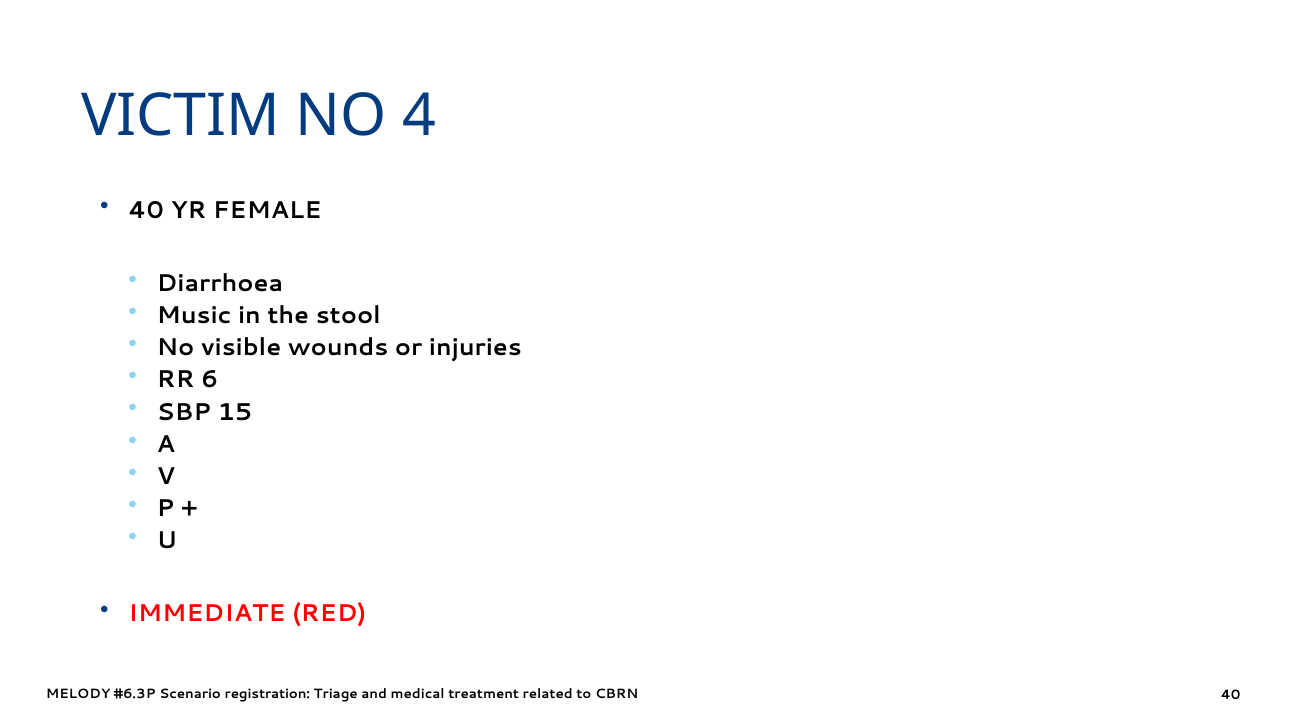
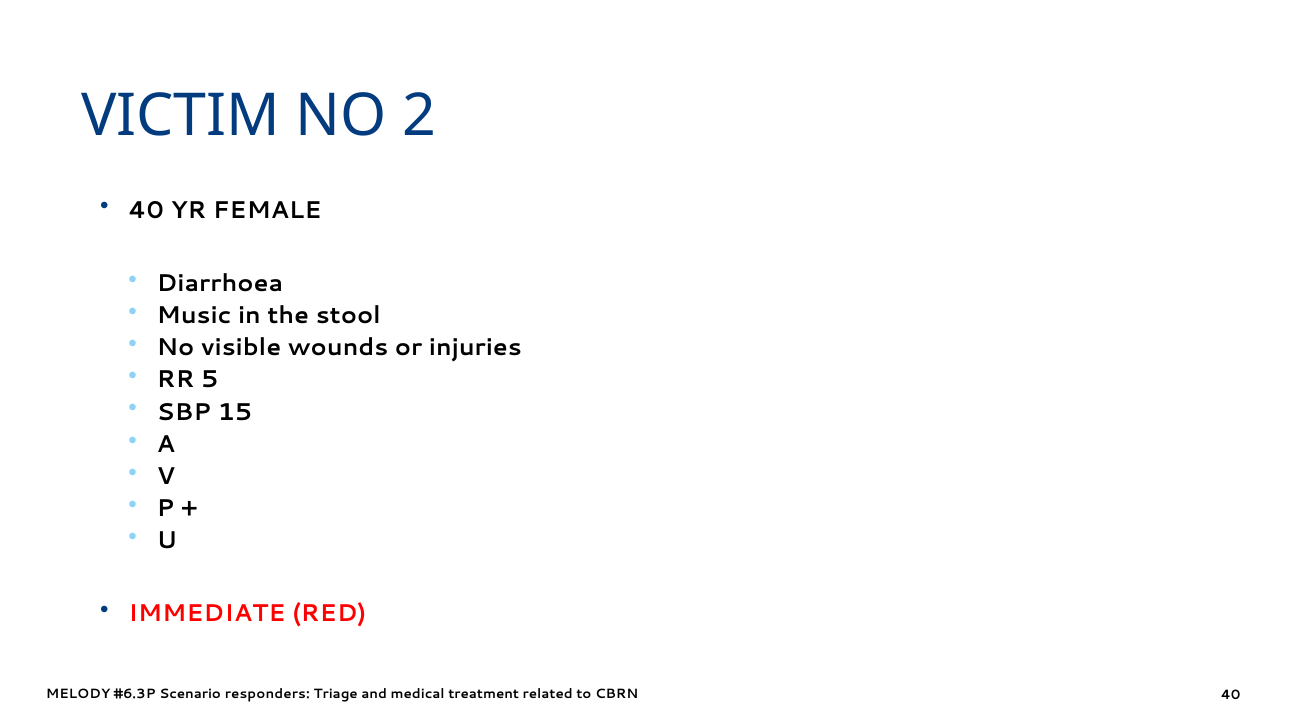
4: 4 -> 2 (419, 116)
6: 6 -> 5 (210, 380)
registration: registration -> responders (267, 694)
